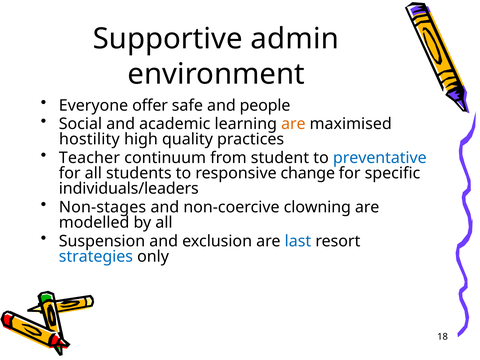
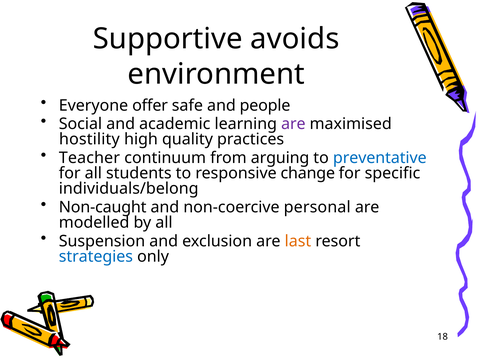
admin: admin -> avoids (295, 39)
are colour: orange -> purple (293, 124)
student: student -> arguing (280, 158)
individuals/leaders: individuals/leaders -> individuals/belong (129, 189)
Non-stages: Non-stages -> Non-caught (103, 207)
clowning: clowning -> personal (317, 207)
last colour: blue -> orange (298, 241)
